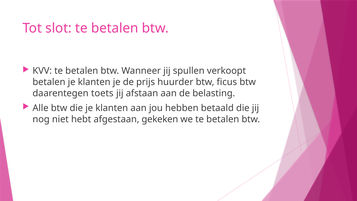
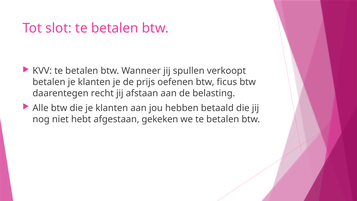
huurder: huurder -> oefenen (175, 82)
toets: toets -> recht (102, 93)
